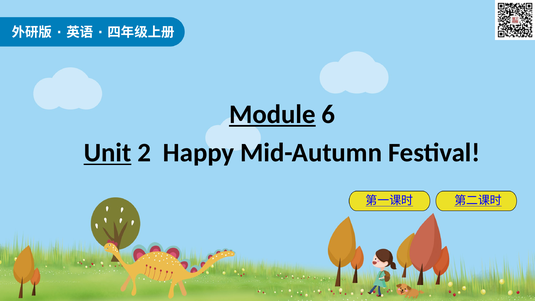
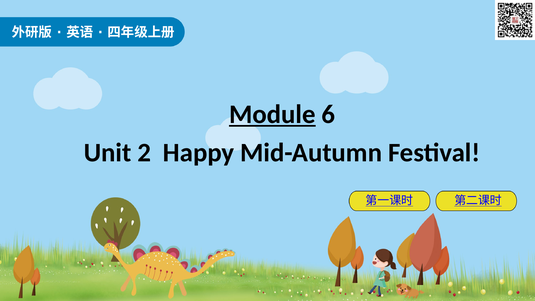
Unit underline: present -> none (108, 153)
